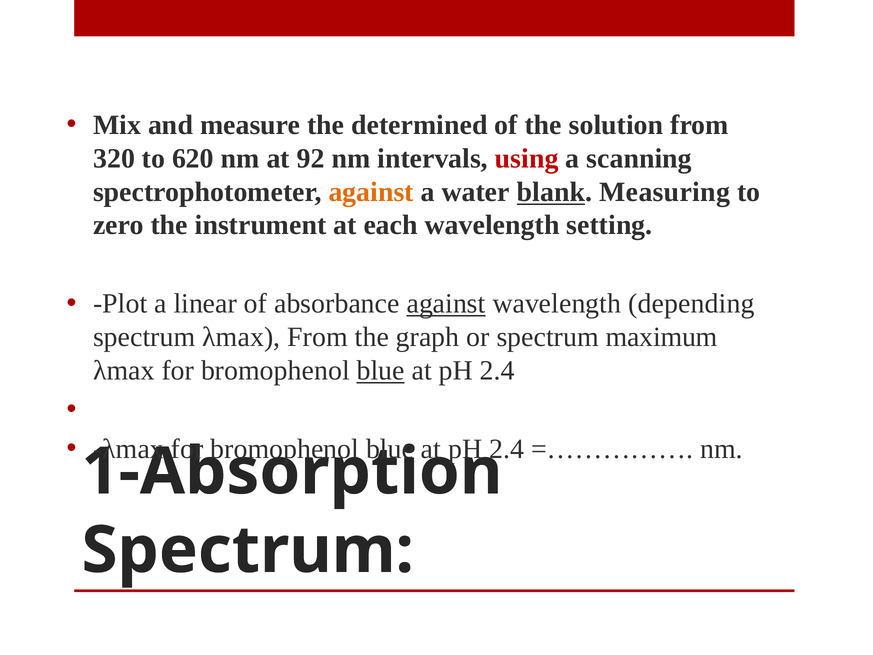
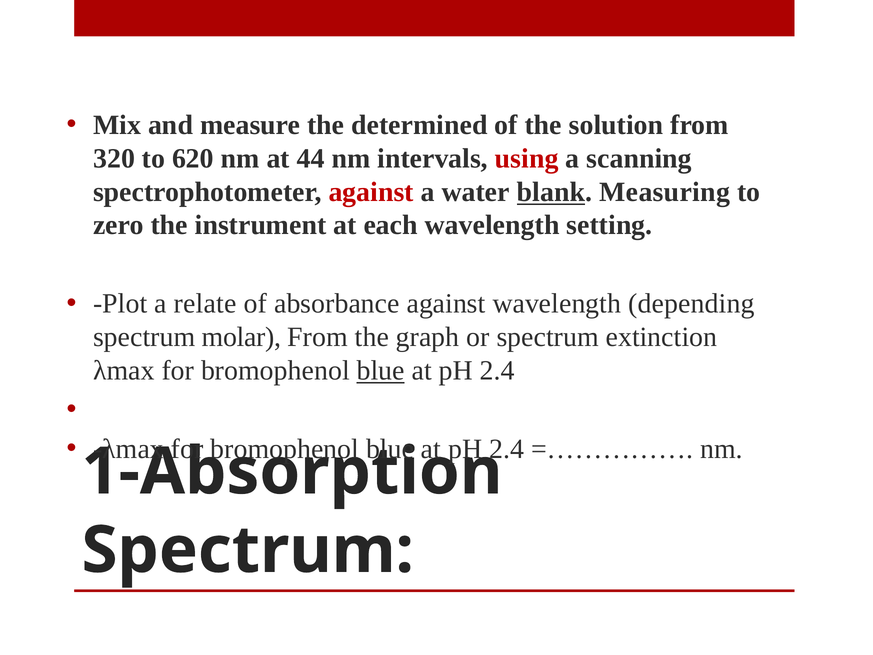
92: 92 -> 44 (311, 158)
against colour: orange -> red (371, 192)
linear: linear -> relate (205, 304)
against underline: present -> none (446, 304)
spectrum λmax: λmax -> molar (241, 337)
maximum: maximum -> extinction (661, 337)
